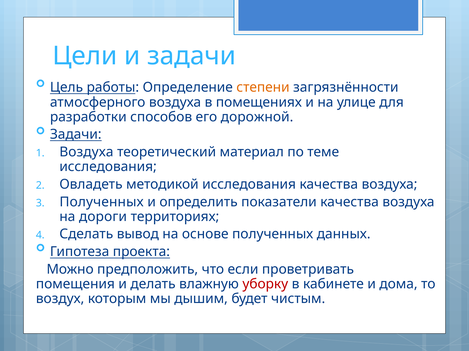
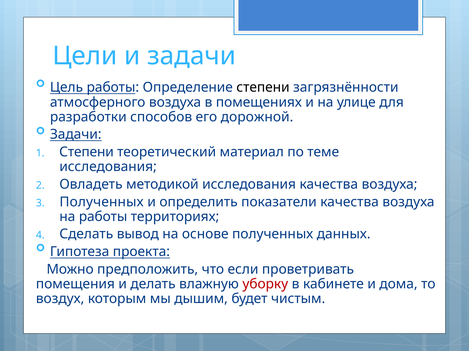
степени colour: orange -> black (263, 88)
Воздуха: Воздуха -> Степени (87, 152)
на дороги: дороги -> работы (103, 217)
